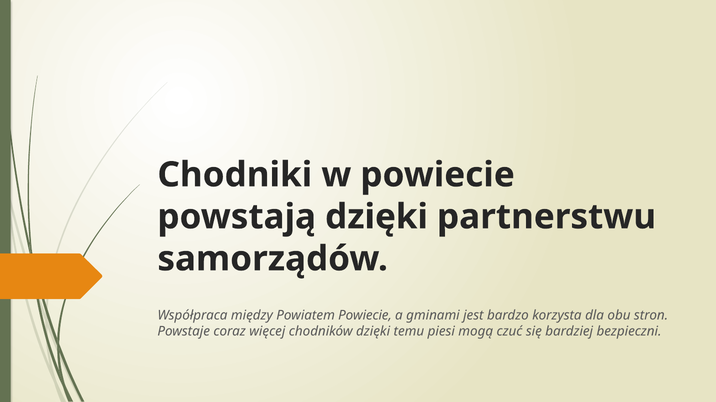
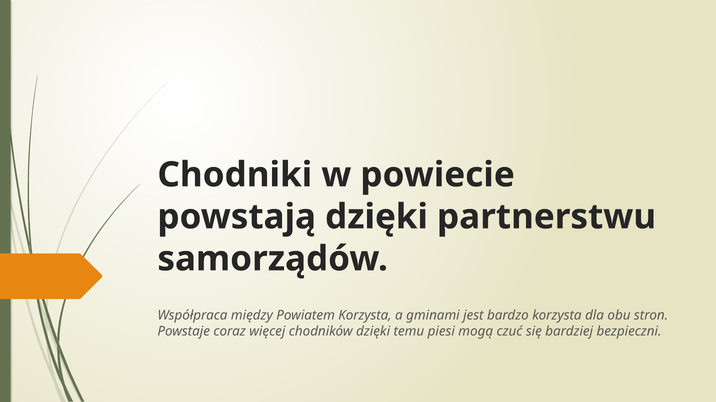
Powiatem Powiecie: Powiecie -> Korzysta (365, 316)
